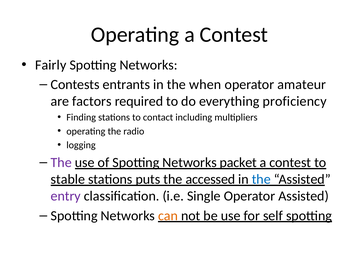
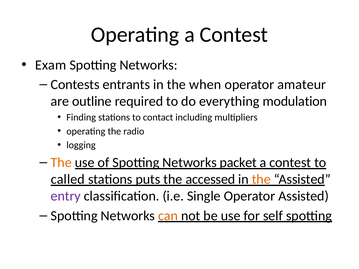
Fairly: Fairly -> Exam (51, 65)
factors: factors -> outline (92, 101)
proficiency: proficiency -> modulation (295, 101)
The colour: purple -> orange (61, 163)
stable: stable -> called (68, 180)
the colour: blue -> orange (261, 180)
